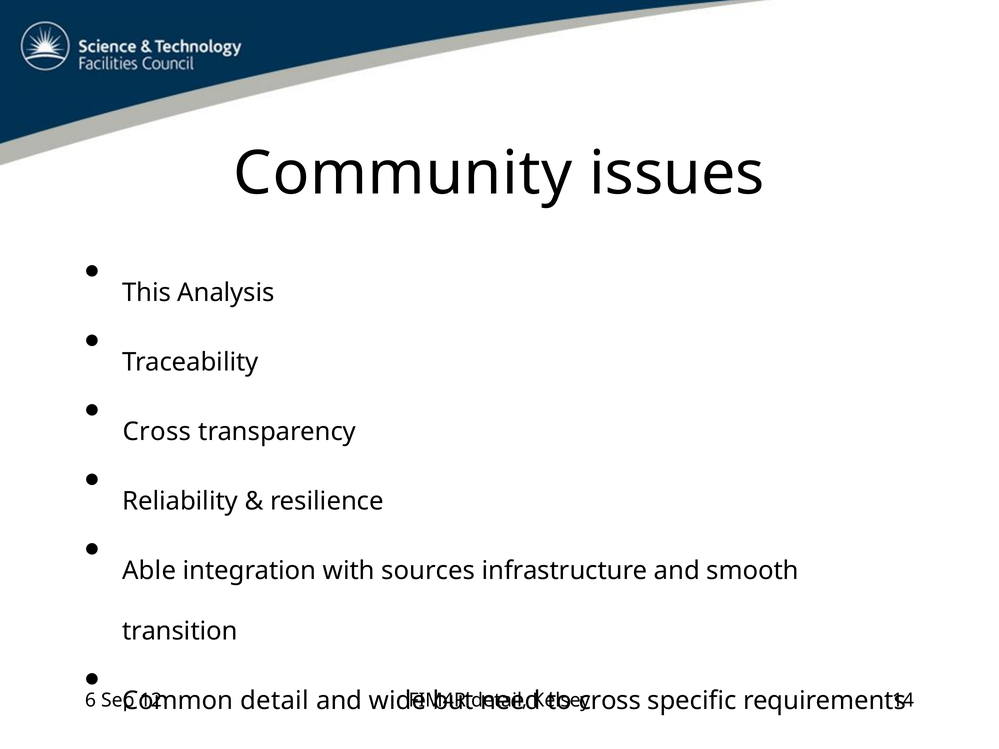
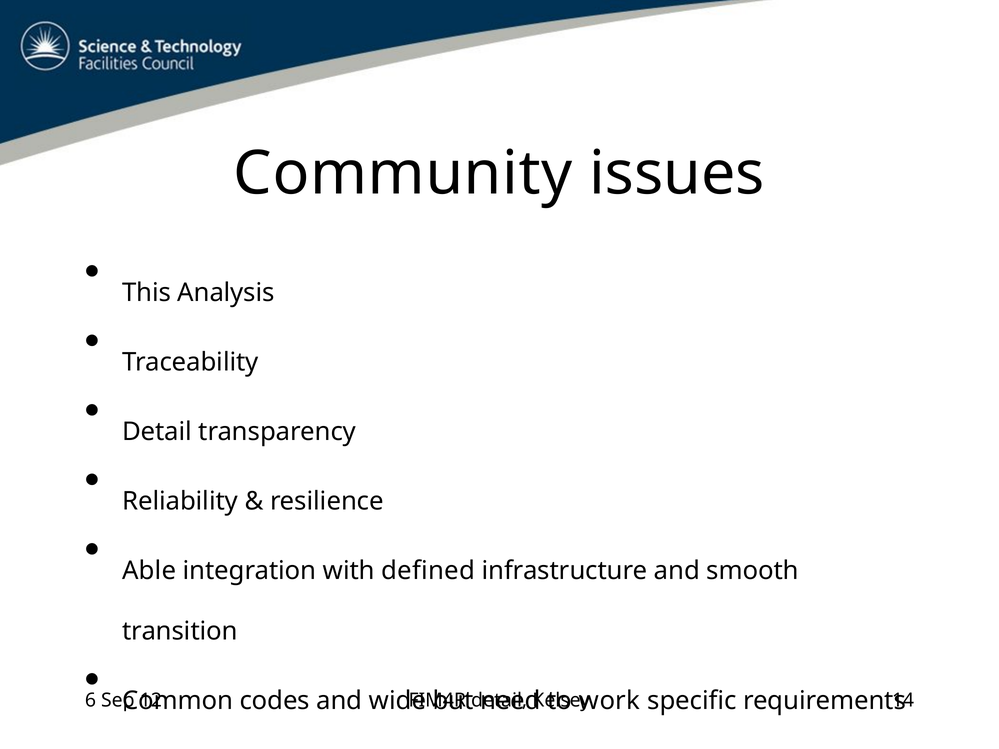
Cross: Cross -> Detail (157, 432)
sources: sources -> defined (428, 571)
detail: detail -> codes (275, 701)
cross: cross -> work (610, 701)
